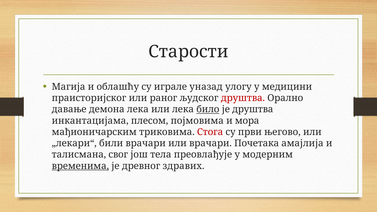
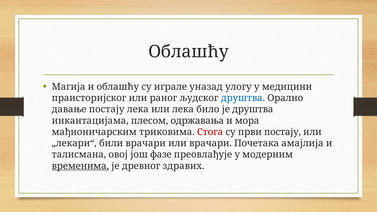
Старости: Старости -> Облашћу (189, 52)
друштва colour: red -> blue (243, 98)
давање демона: демона -> постају (107, 109)
било underline: present -> none (208, 109)
појмовима: појмовима -> одржавања (197, 121)
први његово: његово -> постају (282, 132)
свог: свог -> овој (118, 155)
тела: тела -> фазе (161, 155)
